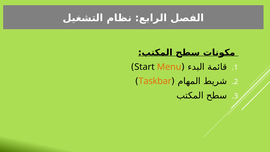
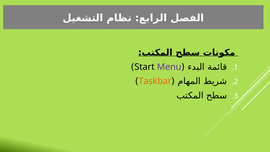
Menu colour: orange -> purple (169, 67)
